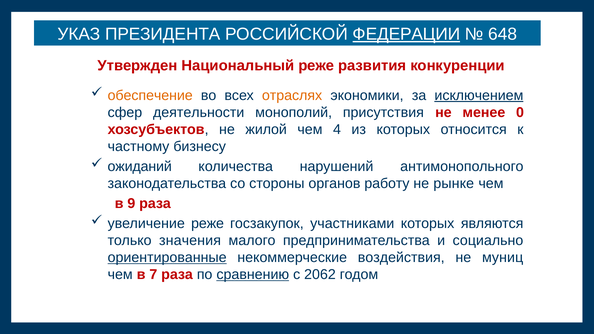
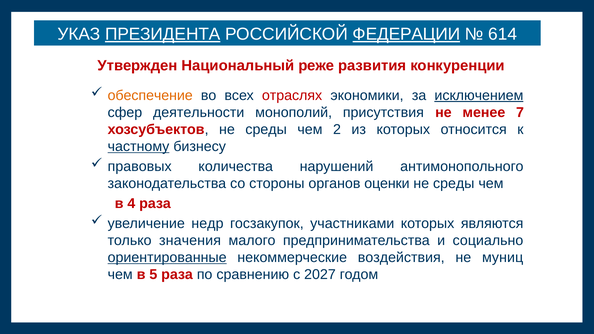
ПРЕЗИДЕНТА underline: none -> present (163, 34)
648: 648 -> 614 (503, 34)
отраслях colour: orange -> red (292, 95)
0: 0 -> 7 (520, 113)
хозсубъектов не жилой: жилой -> среды (266, 130)
4: 4 -> 2 (337, 130)
частному underline: none -> present (138, 147)
ожиданий: ожиданий -> правовых (140, 167)
работу: работу -> оценки (387, 184)
рынке: рынке -> среды (454, 184)
9: 9 -> 4 (131, 204)
увеличение реже: реже -> недр (207, 223)
7: 7 -> 5 (153, 275)
сравнению underline: present -> none (253, 275)
2062: 2062 -> 2027 (320, 275)
